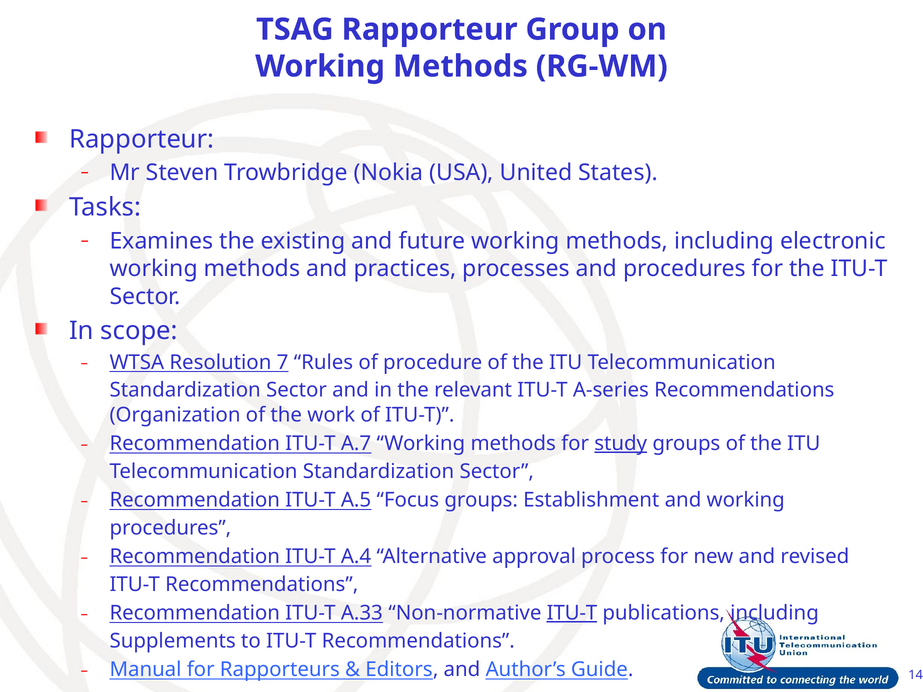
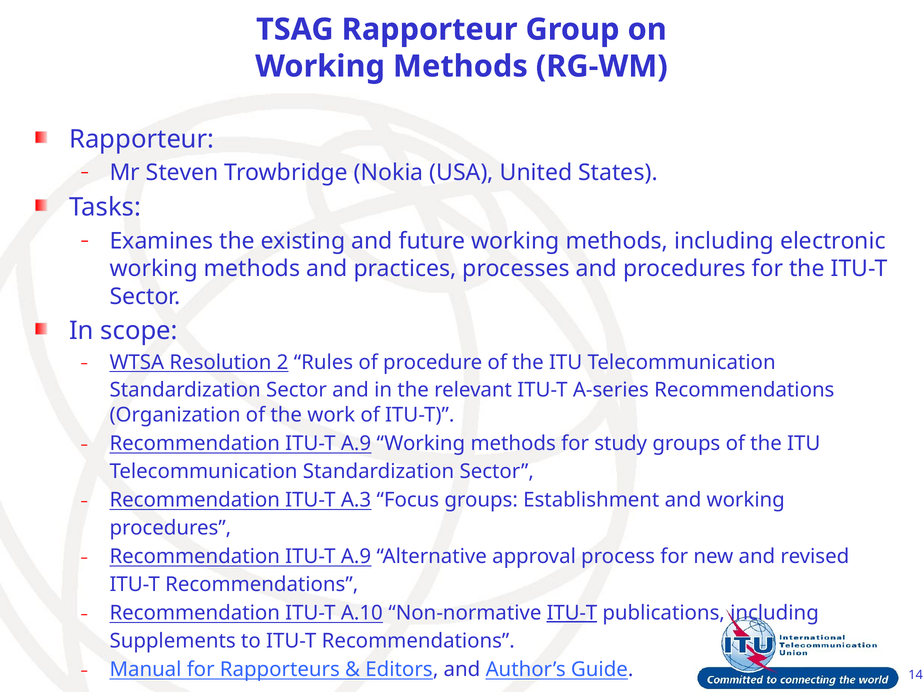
7: 7 -> 2 (283, 362)
A.7: A.7 -> A.9 (356, 444)
study underline: present -> none (621, 444)
A.5: A.5 -> A.3 (356, 500)
A.4: A.4 -> A.9 (356, 557)
A.33: A.33 -> A.10 (362, 613)
